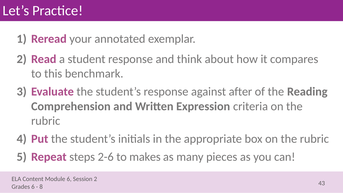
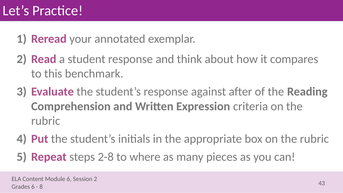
2-6: 2-6 -> 2-8 (106, 157)
makes: makes -> where (145, 157)
